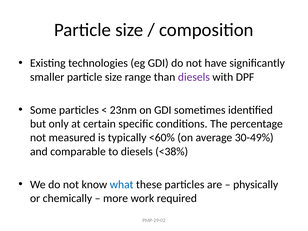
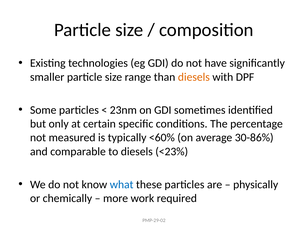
diesels colour: purple -> orange (194, 77)
30-49%: 30-49% -> 30-86% (254, 138)
<38%: <38% -> <23% (172, 152)
